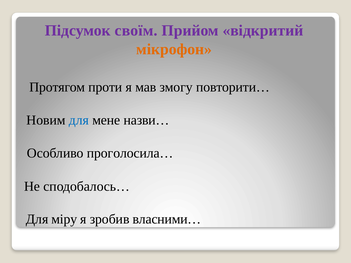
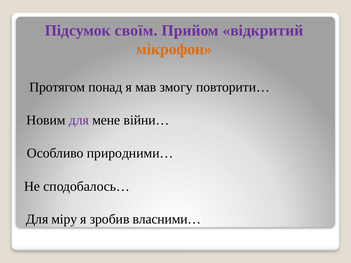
проти: проти -> понад (105, 87)
для colour: blue -> purple (79, 120)
назви…: назви… -> війни… (146, 120)
проголосила…: проголосила… -> природними… (130, 153)
